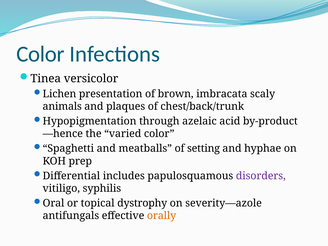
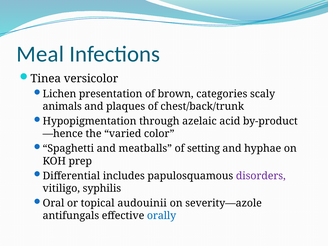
Color: Color -> Meal (40, 54)
imbracata: imbracata -> categories (222, 94)
dystrophy: dystrophy -> audouinii (142, 203)
orally colour: orange -> blue (162, 216)
